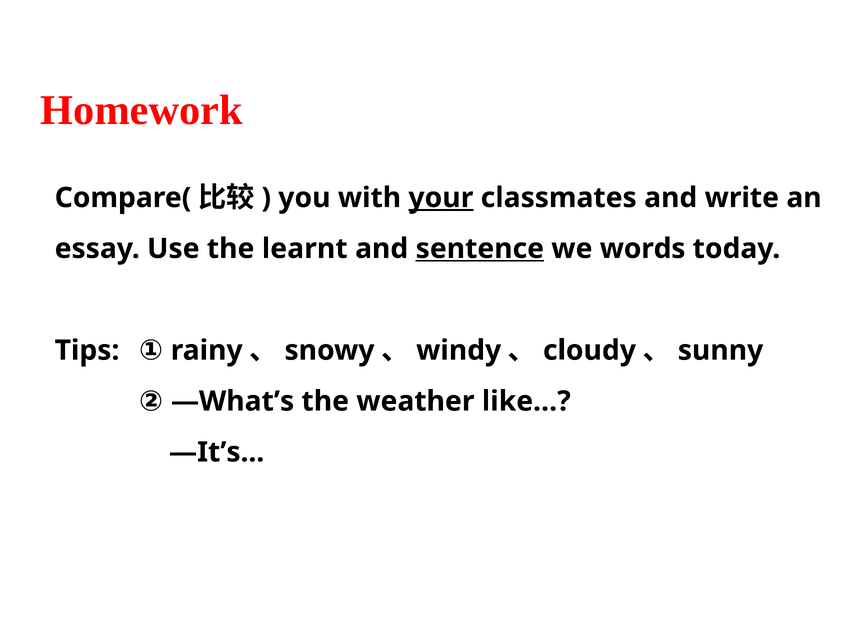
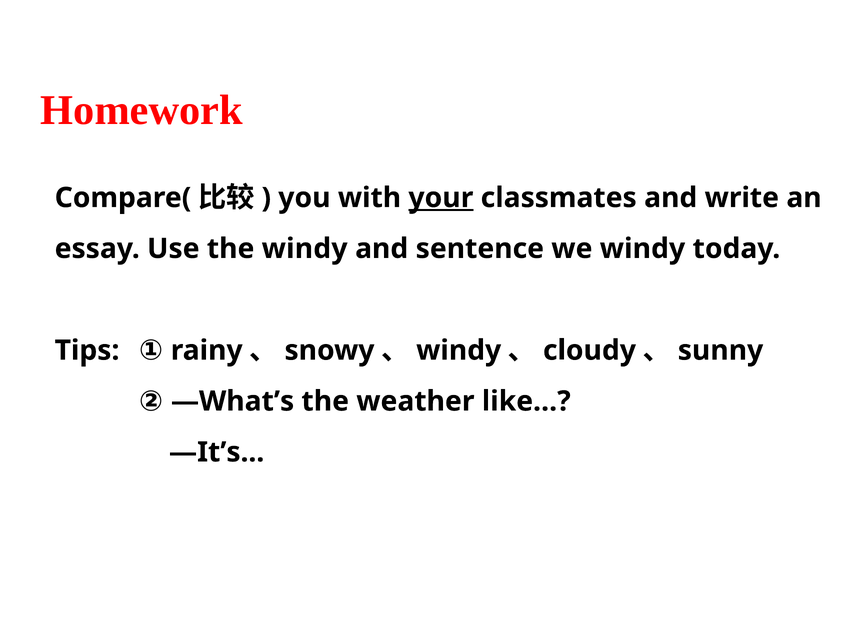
the learnt: learnt -> windy (305, 249)
sentence underline: present -> none (480, 249)
we words: words -> windy (642, 249)
